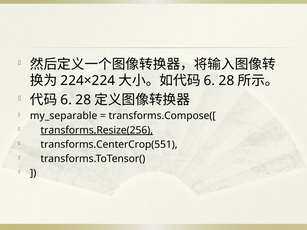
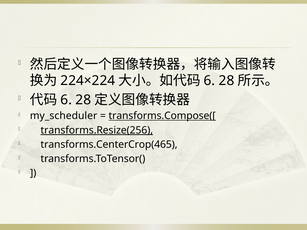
my_separable: my_separable -> my_scheduler (64, 116)
transforms.Compose([ underline: none -> present (162, 116)
transforms.CenterCrop(551: transforms.CenterCrop(551 -> transforms.CenterCrop(465 (109, 145)
